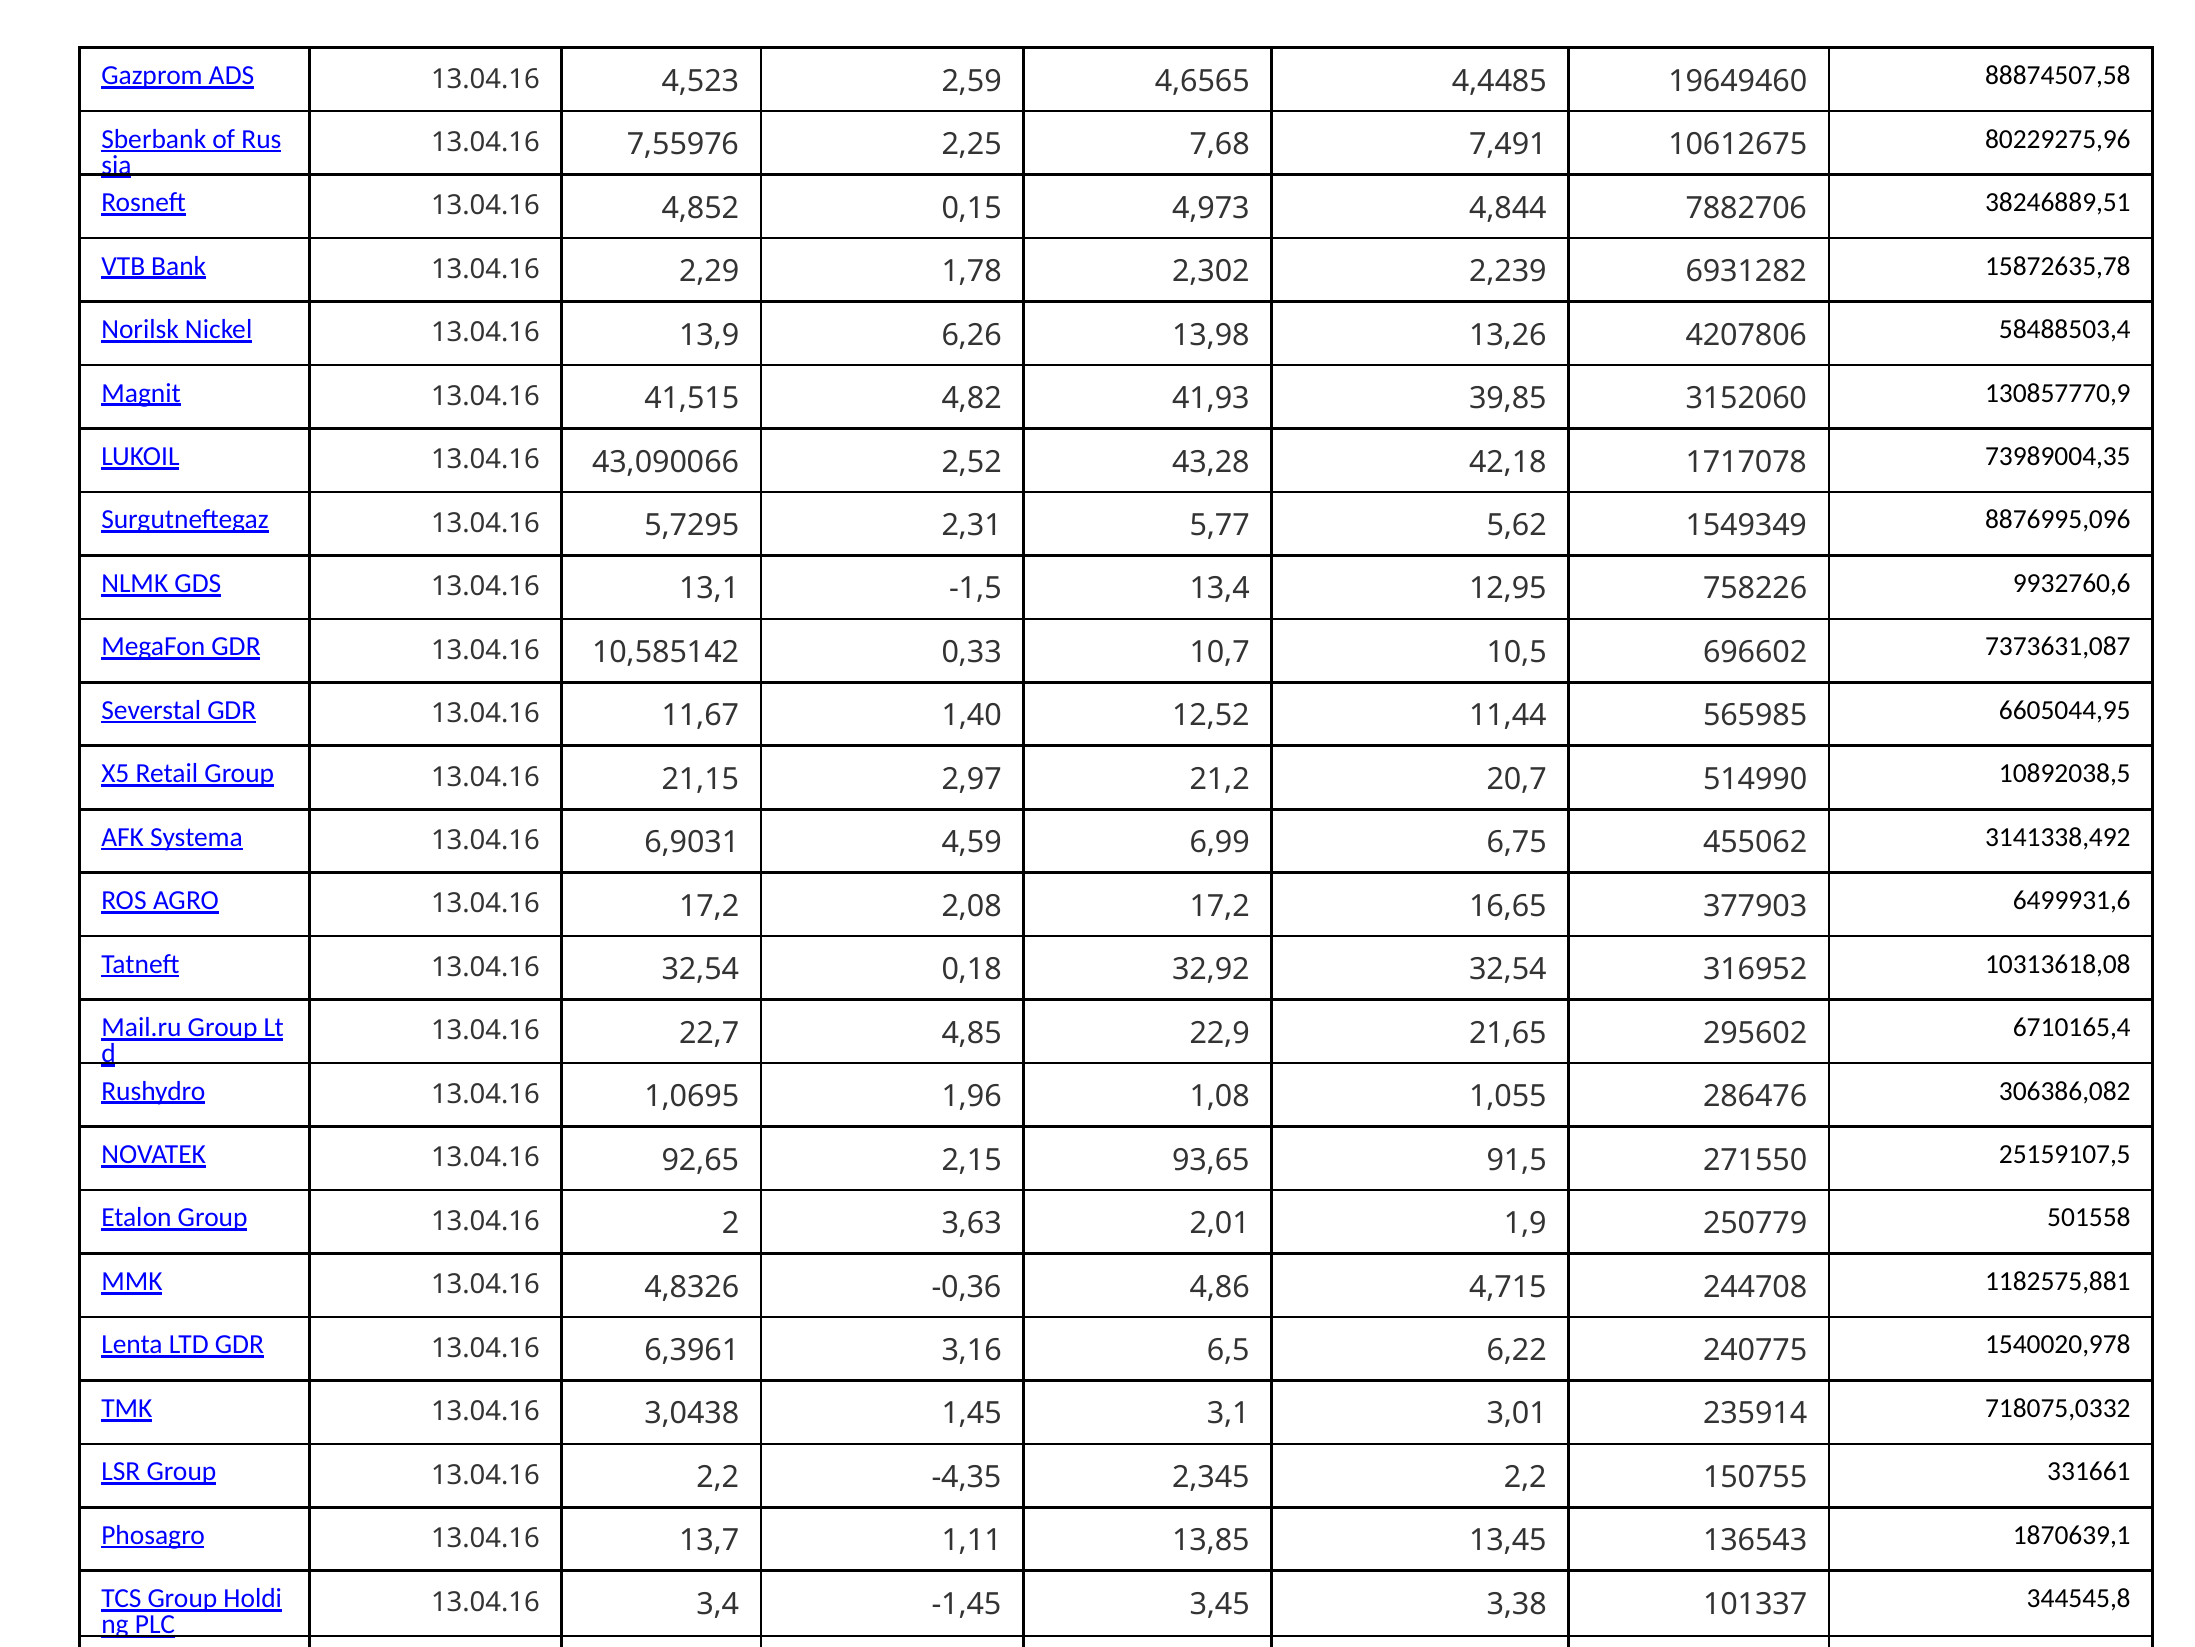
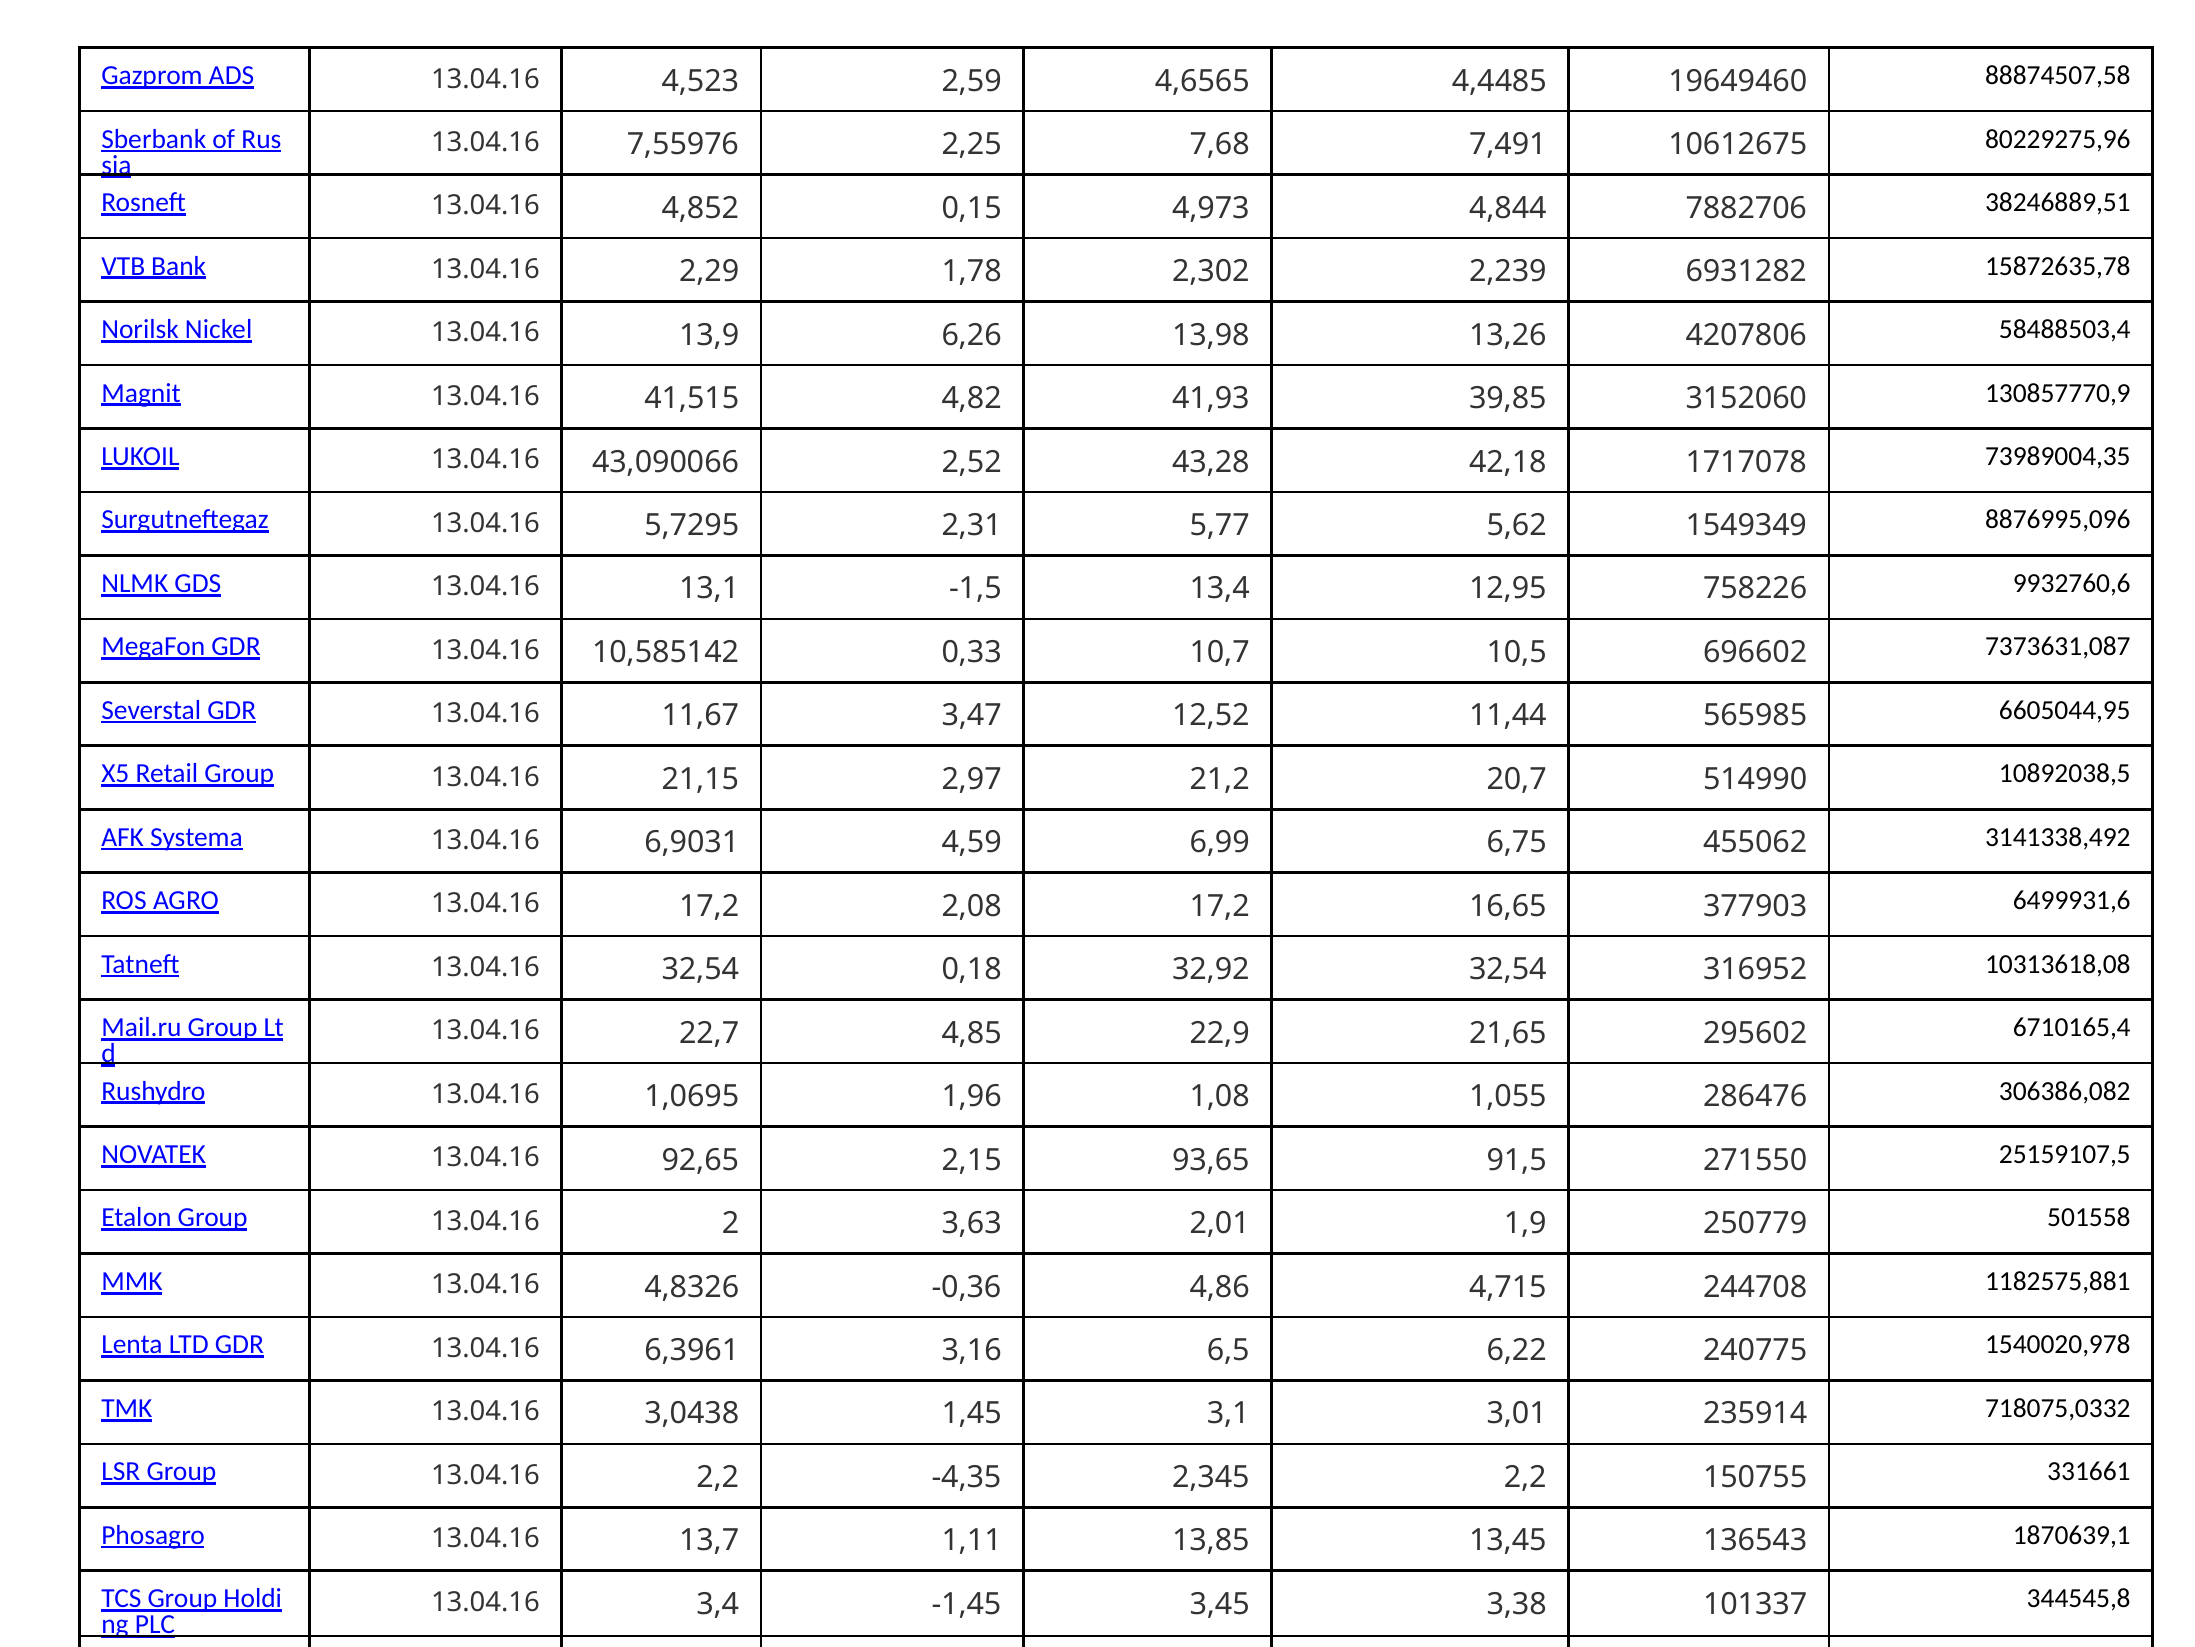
1,40: 1,40 -> 3,47 (972, 715)
